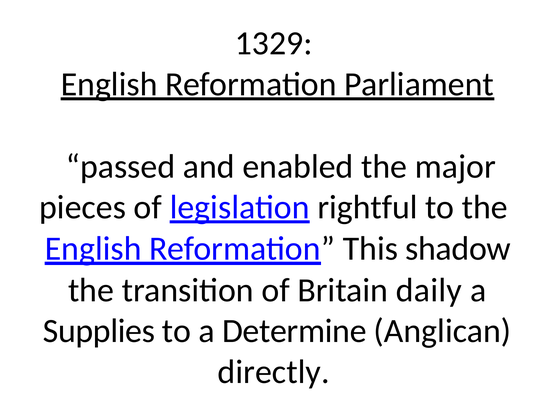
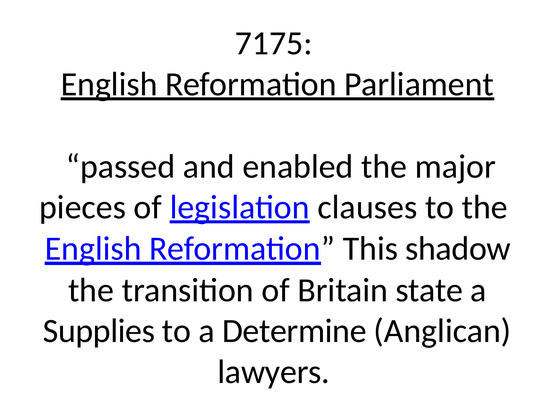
1329: 1329 -> 7175 (274, 43)
rightful: rightful -> clauses (367, 207)
daily: daily -> state (429, 290)
directly: directly -> lawyers (274, 371)
